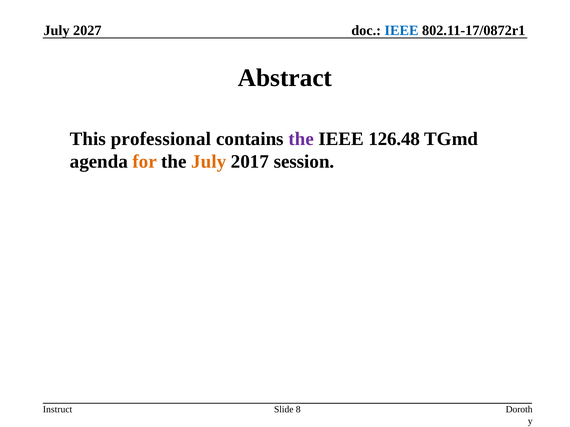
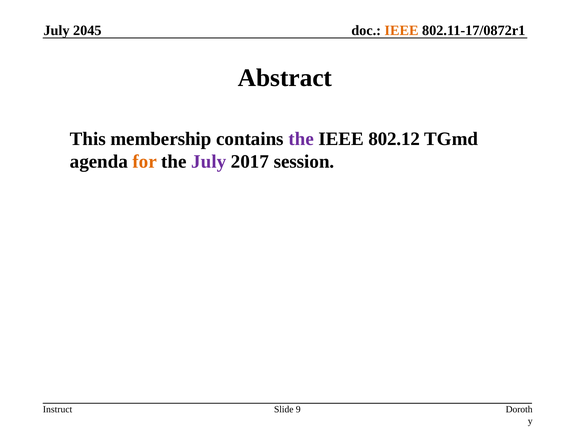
2027: 2027 -> 2045 (87, 30)
IEEE colour: blue -> orange (401, 30)
professional: professional -> membership (161, 139)
126.48: 126.48 -> 802.12 (394, 139)
July colour: orange -> purple (209, 162)
8: 8 -> 9 (298, 410)
